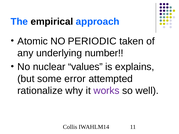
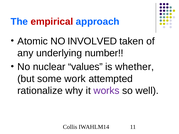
empirical colour: black -> red (52, 22)
PERIODIC: PERIODIC -> INVOLVED (92, 41)
explains: explains -> whether (135, 67)
error: error -> work (75, 79)
